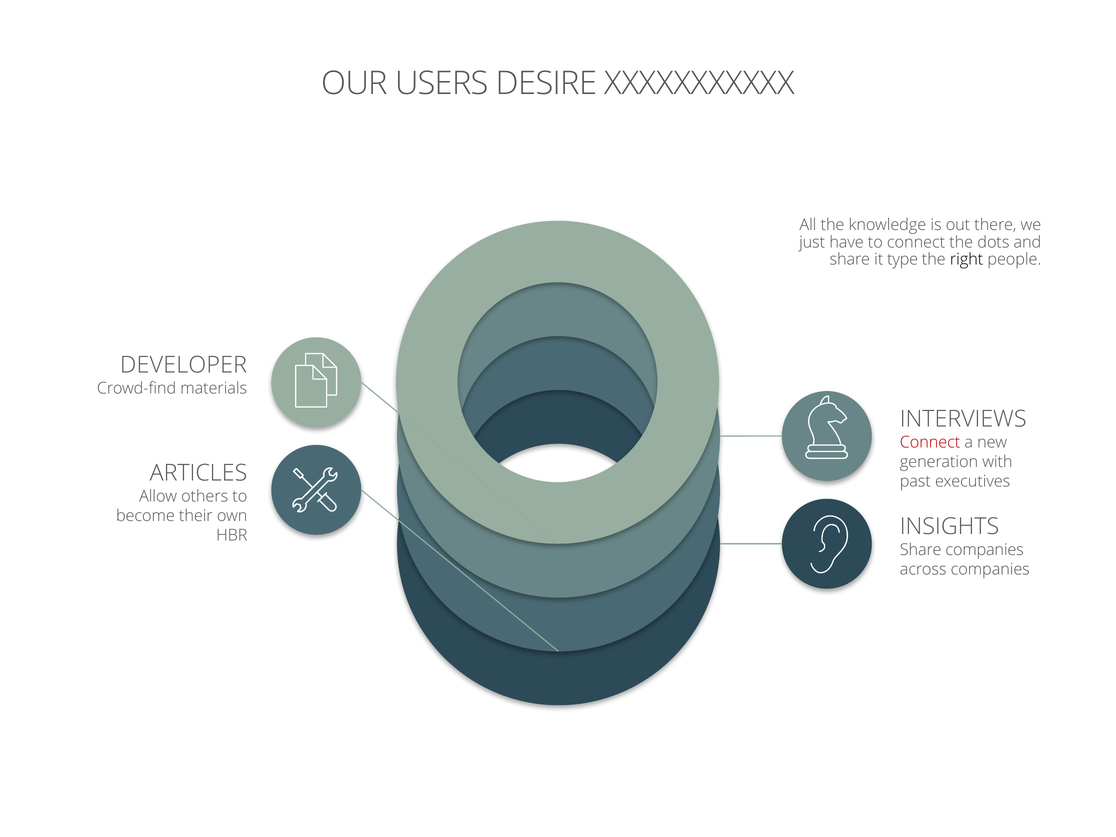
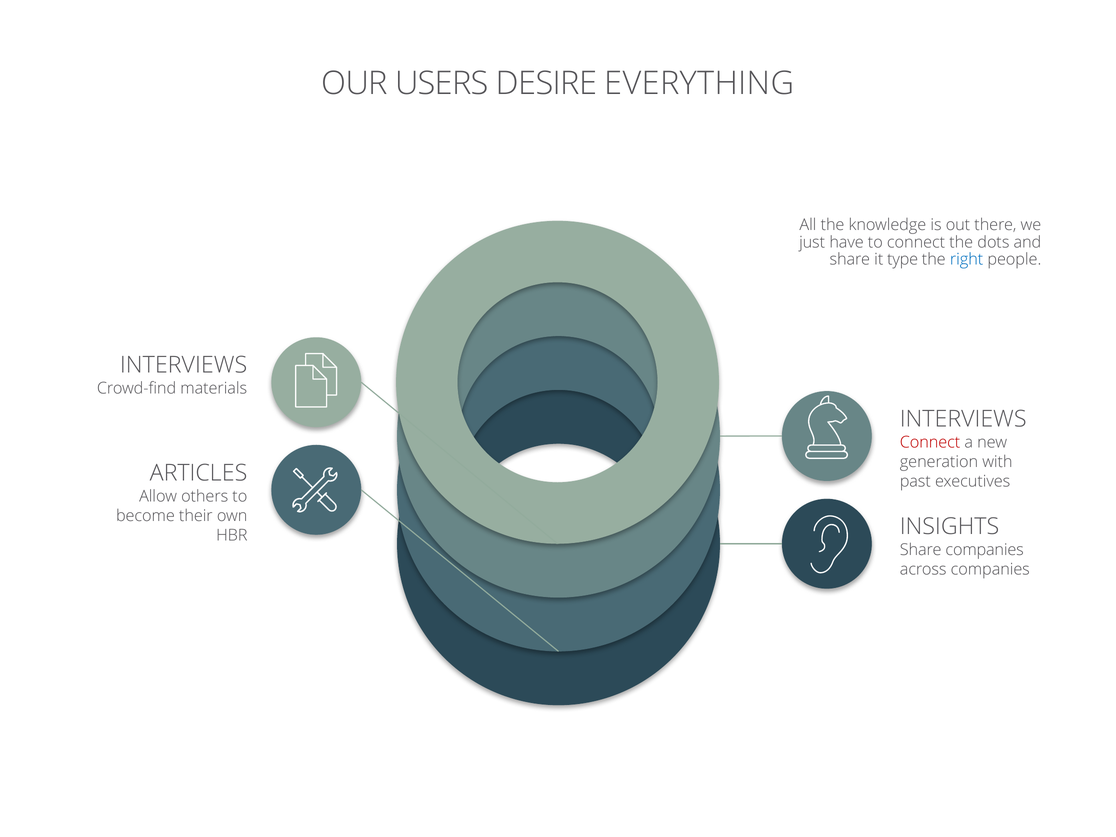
XXXXXXXXXXX: XXXXXXXXXXX -> EVERYTHING (699, 83)
right colour: black -> blue (967, 260)
DEVELOPER: DEVELOPER -> INTERVIEWS (184, 365)
